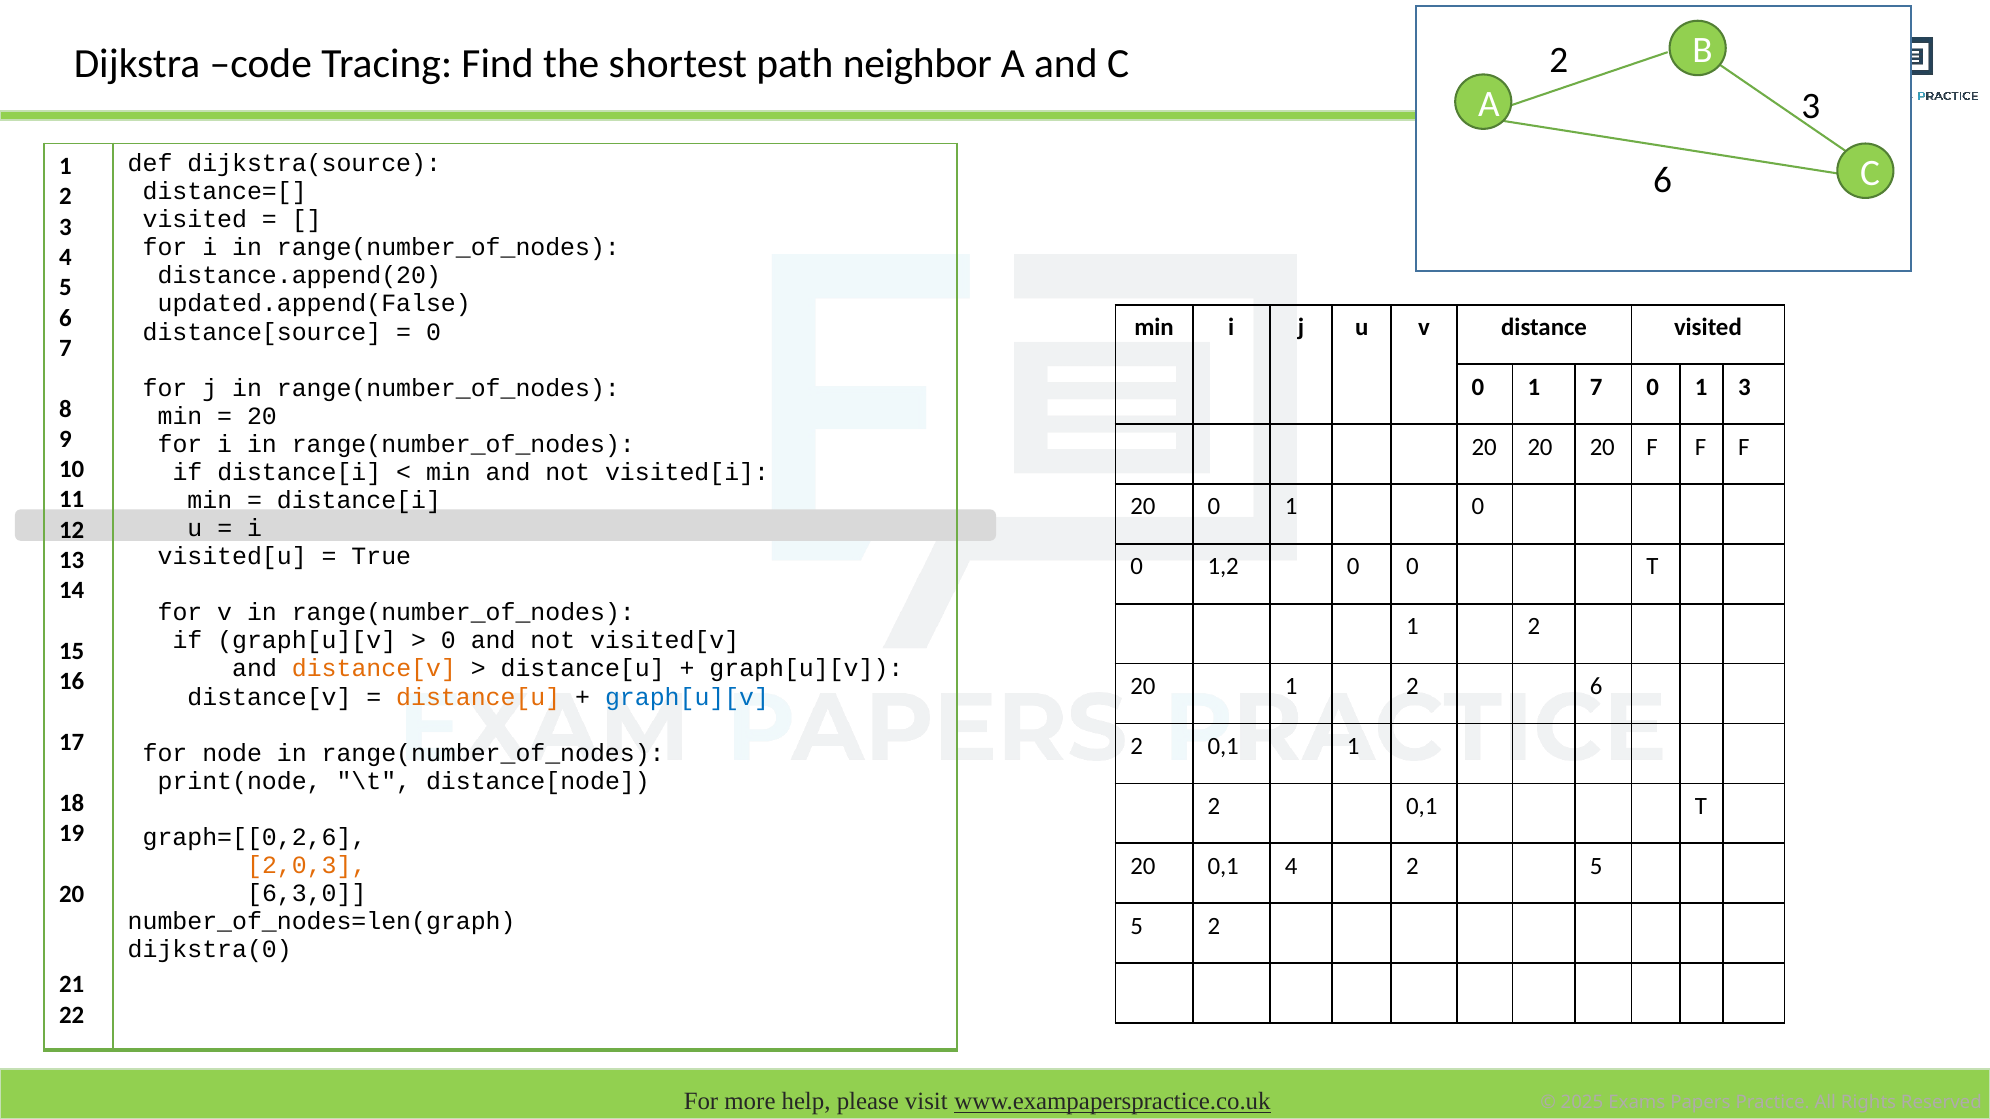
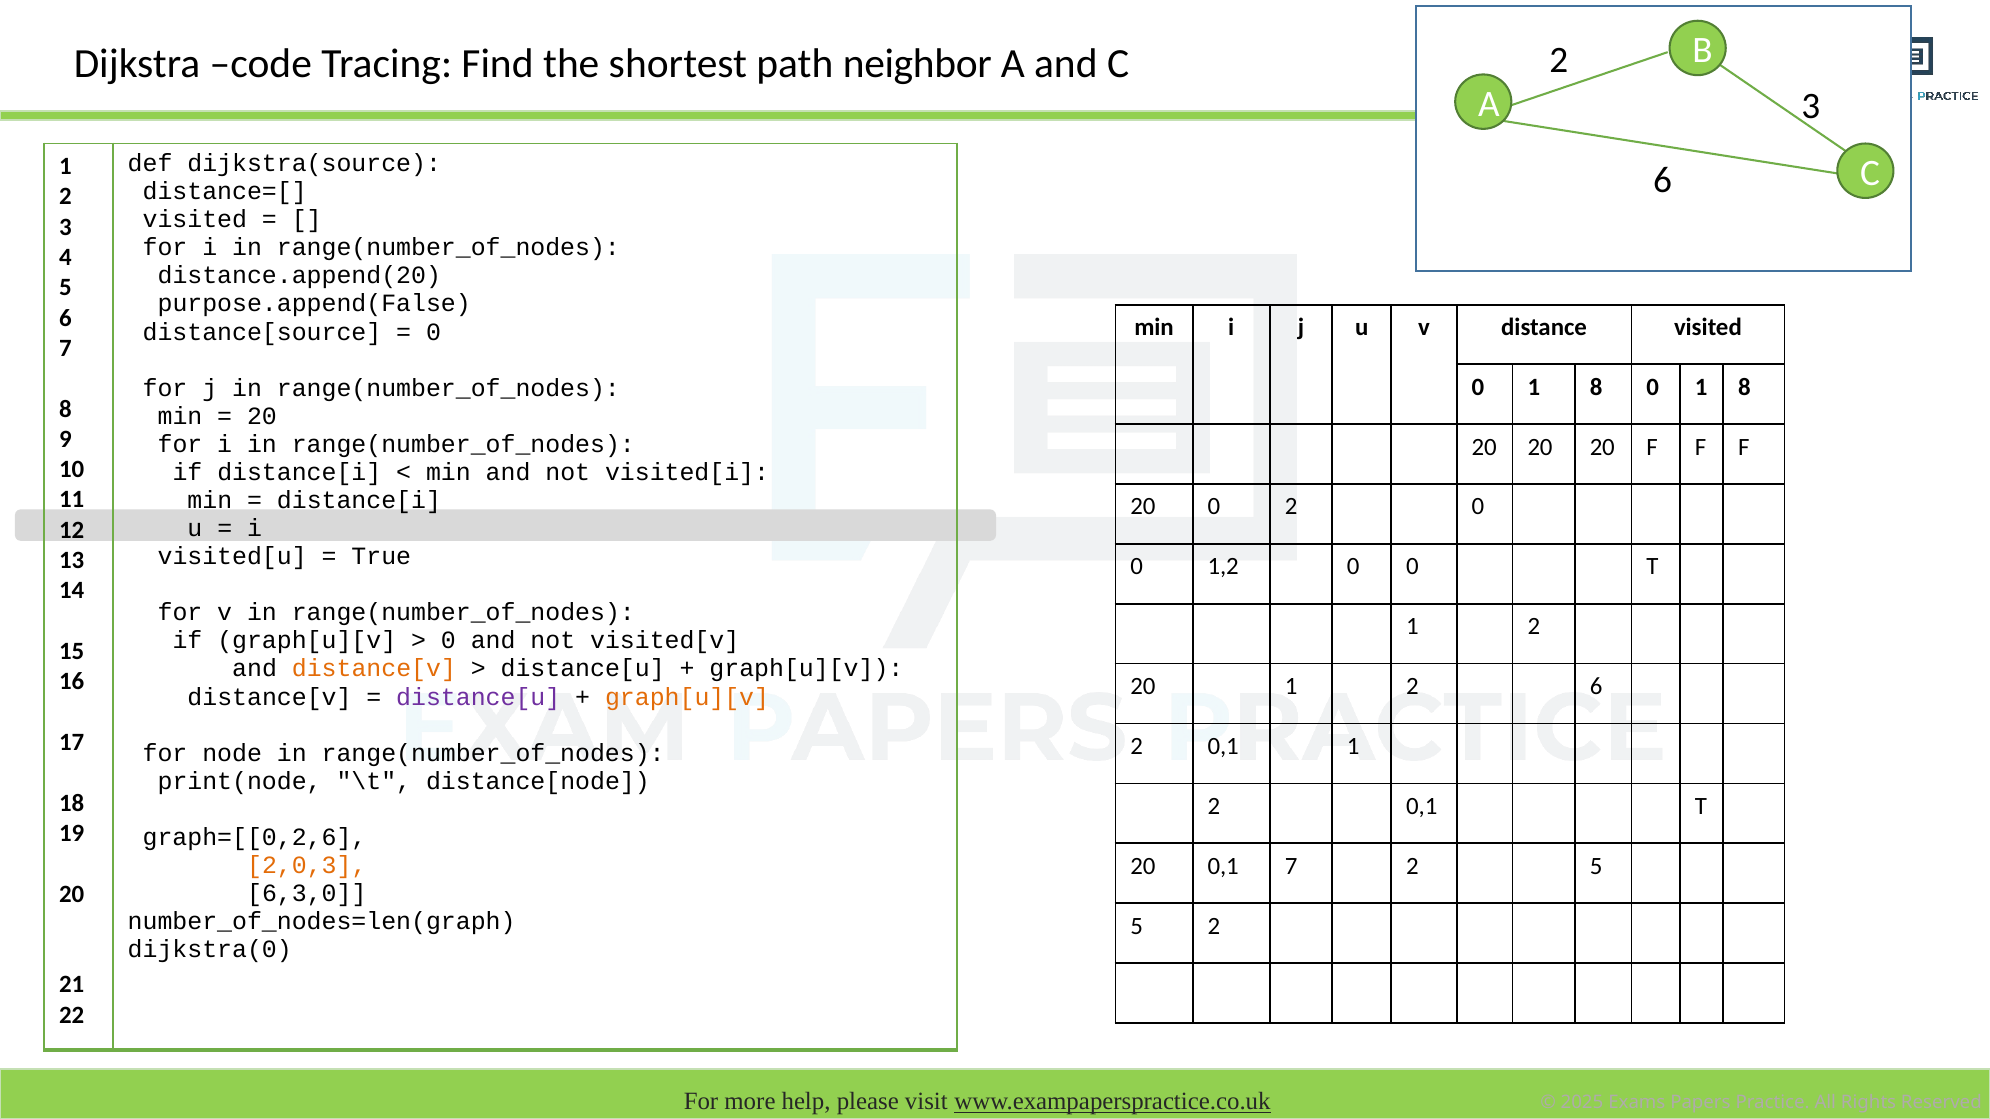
updated.append(False: updated.append(False -> purpose.append(False (314, 304)
7: 7 -> 8 (1596, 387)
3: 3 -> 8 (1744, 387)
20 0 1: 1 -> 2 (1291, 507)
distance[u colour: orange -> purple (478, 697)
graph[u][v colour: blue -> orange (687, 697)
0,1 4: 4 -> 7 (1291, 866)
